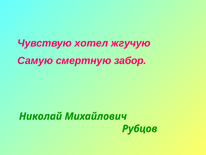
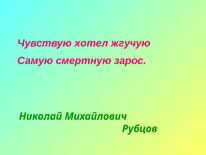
забор: забор -> зарос (130, 61)
